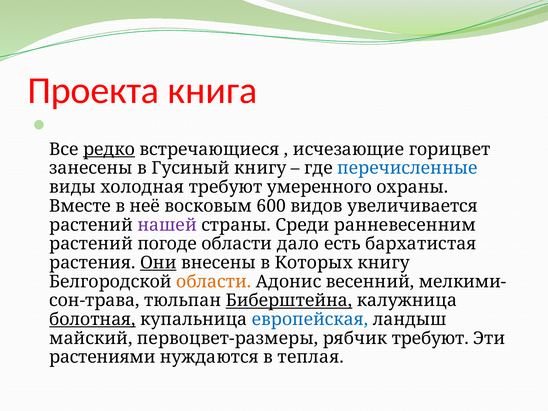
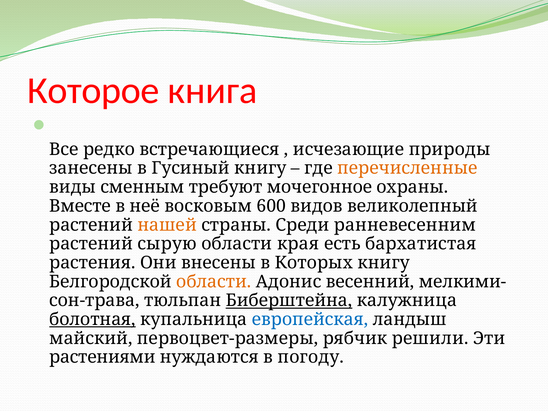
Проекта: Проекта -> Которое (93, 91)
редко underline: present -> none (109, 149)
горицвет: горицвет -> природы (450, 149)
перечисленные colour: blue -> orange (407, 168)
холодная: холодная -> сменным (142, 187)
умеренного: умеренного -> мочегонное (320, 187)
увеличивается: увеличивается -> великолепный (412, 206)
нашей colour: purple -> orange (167, 225)
погоде: погоде -> сырую (167, 244)
дало: дало -> края (298, 244)
Они underline: present -> none (158, 263)
рябчик требуют: требуют -> решили (430, 338)
теплая: теплая -> погоду (311, 357)
